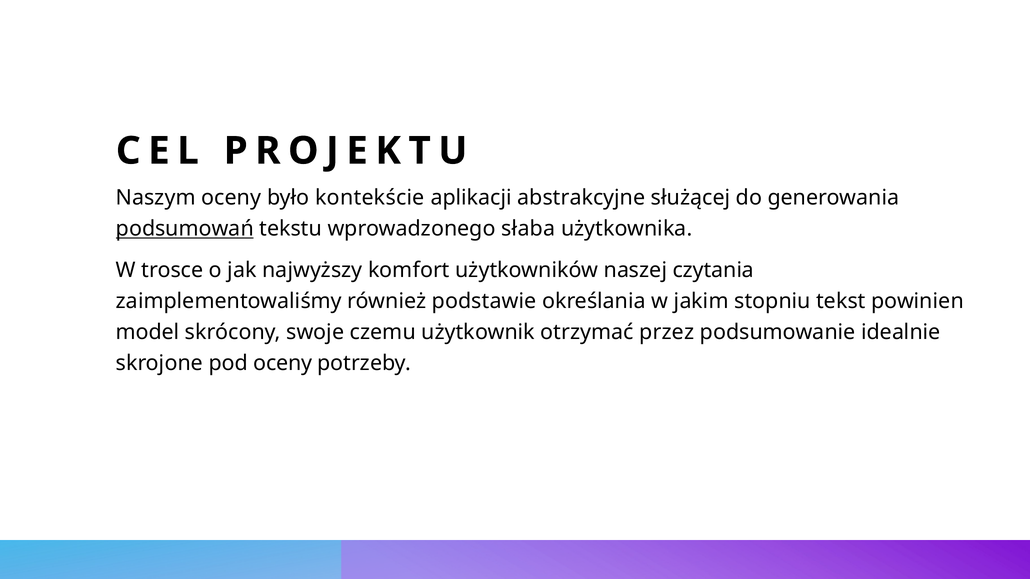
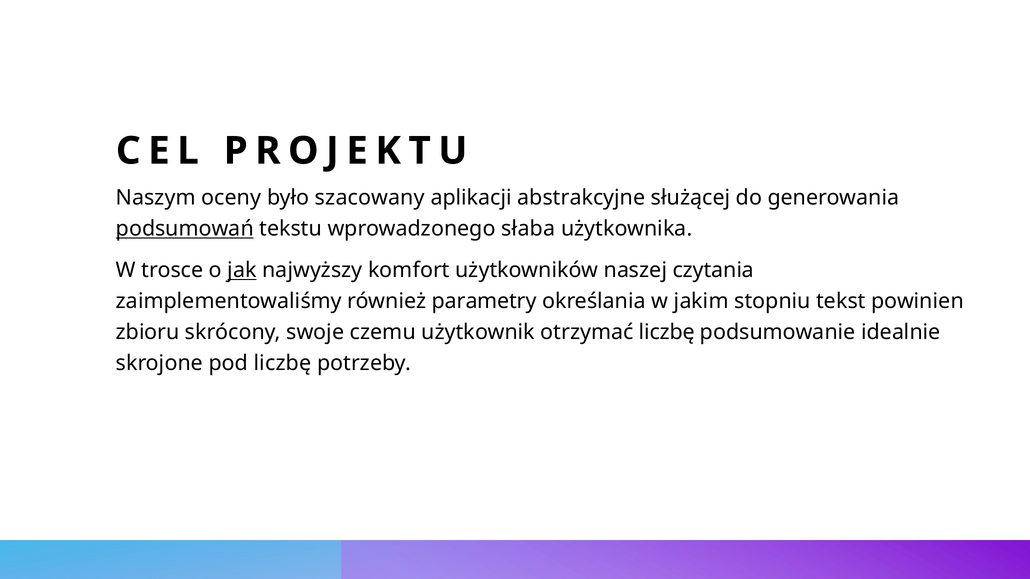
kontekście: kontekście -> szacowany (370, 198)
jak underline: none -> present (242, 270)
podstawie: podstawie -> parametry (484, 301)
model: model -> zbioru (148, 332)
otrzymać przez: przez -> liczbę (667, 332)
pod oceny: oceny -> liczbę (282, 363)
